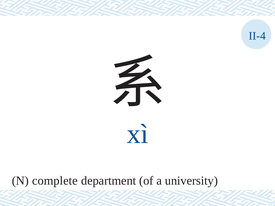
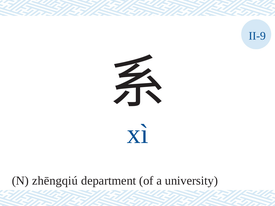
II-4: II-4 -> II-9 (257, 36)
complete: complete -> zhēngqiú (55, 181)
